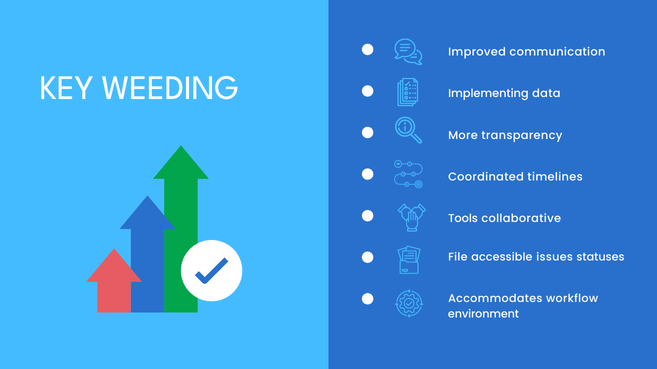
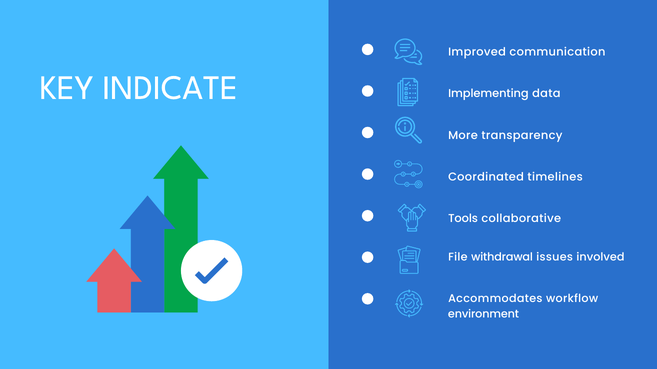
WEEDING: WEEDING -> INDICATE (170, 88)
accessible: accessible -> withdrawal (502, 257)
statuses: statuses -> involved (600, 257)
